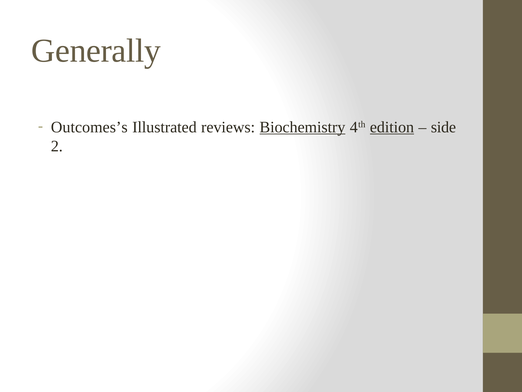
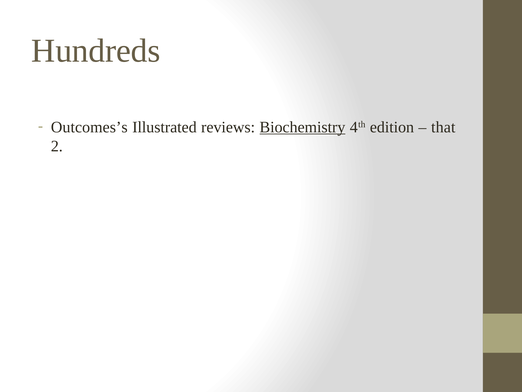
Generally: Generally -> Hundreds (96, 51)
edition underline: present -> none (392, 127)
side: side -> that (443, 127)
